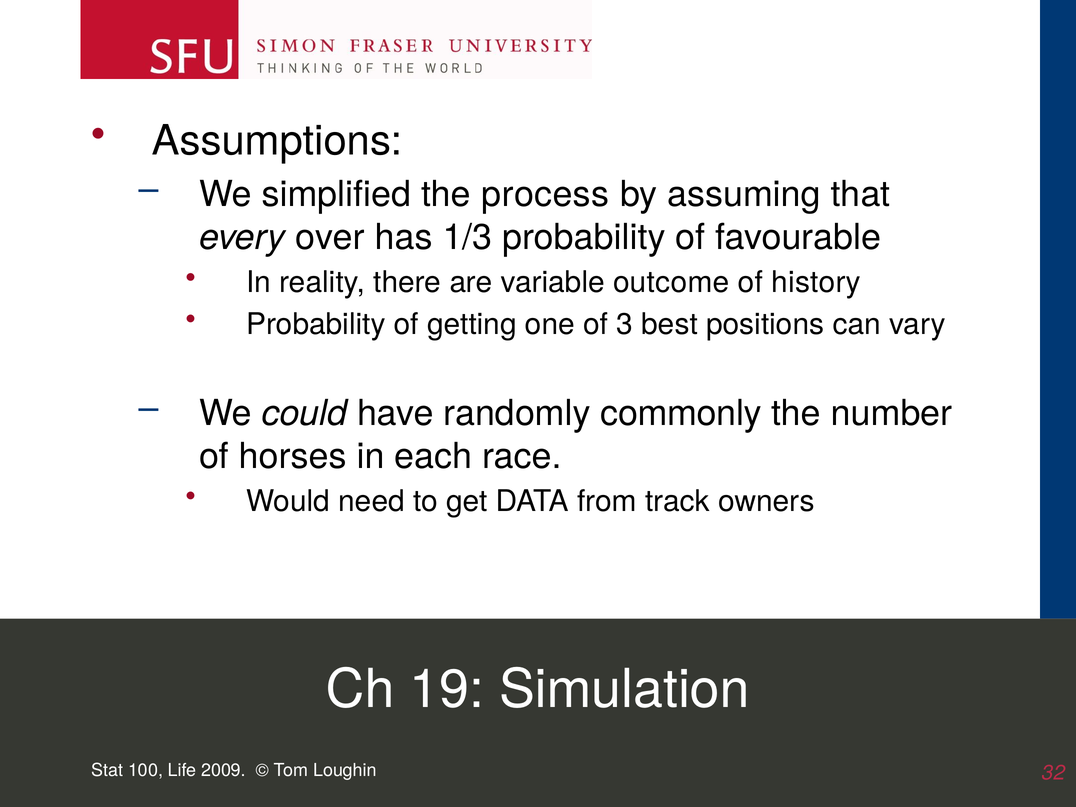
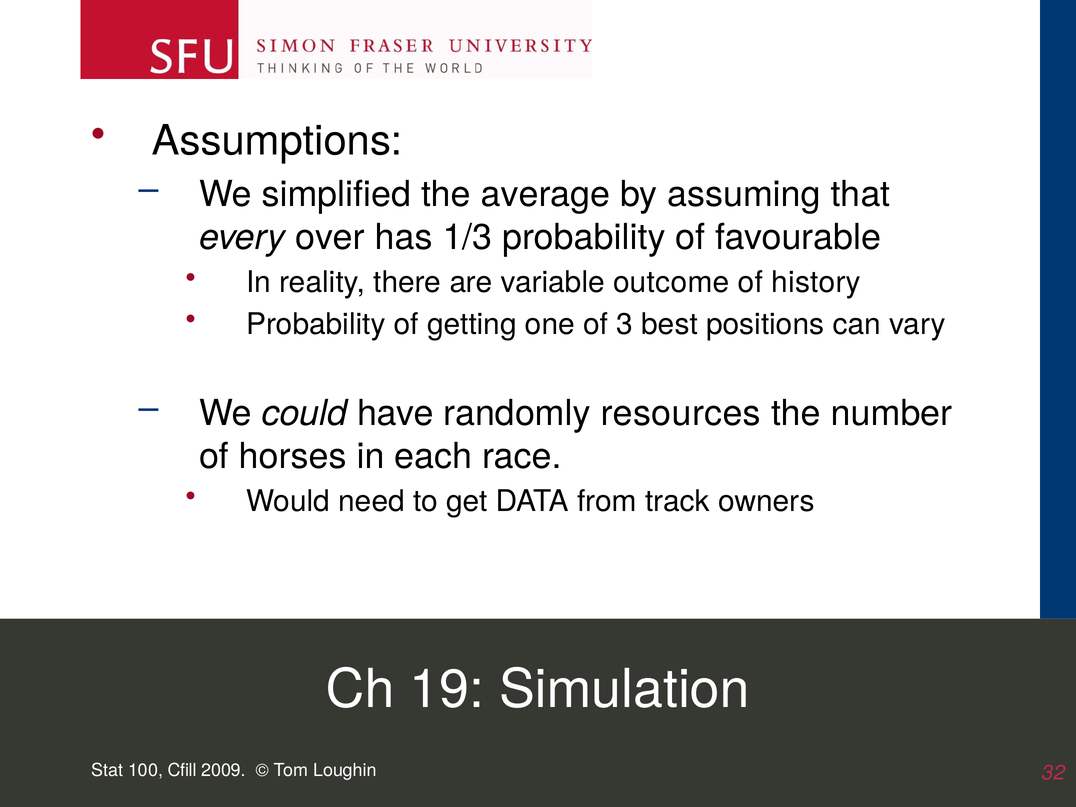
process: process -> average (546, 194)
commonly: commonly -> resources (681, 413)
Life: Life -> Cfill (182, 771)
